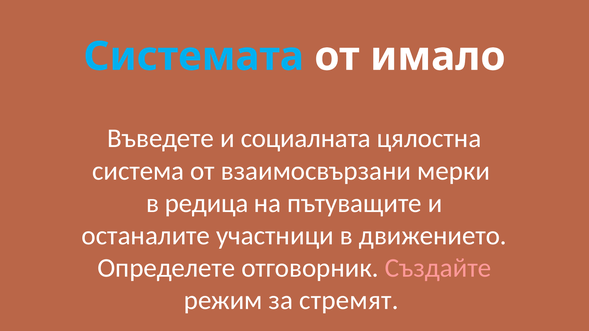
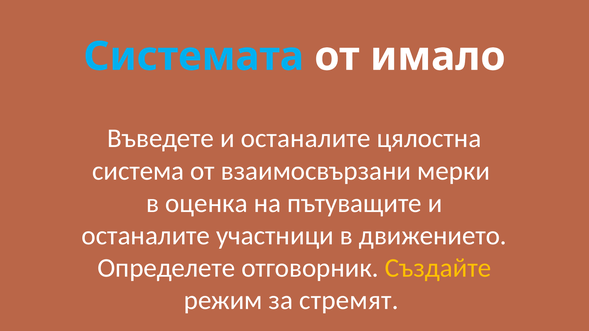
Въведете и социалната: социалната -> останалите (306, 139)
редица: редица -> оценка (206, 203)
Създайте colour: pink -> yellow (438, 268)
